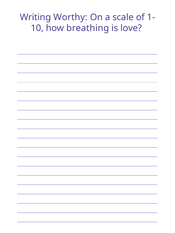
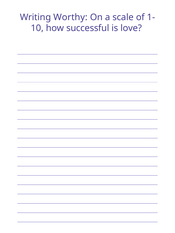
breathing: breathing -> successful (88, 28)
